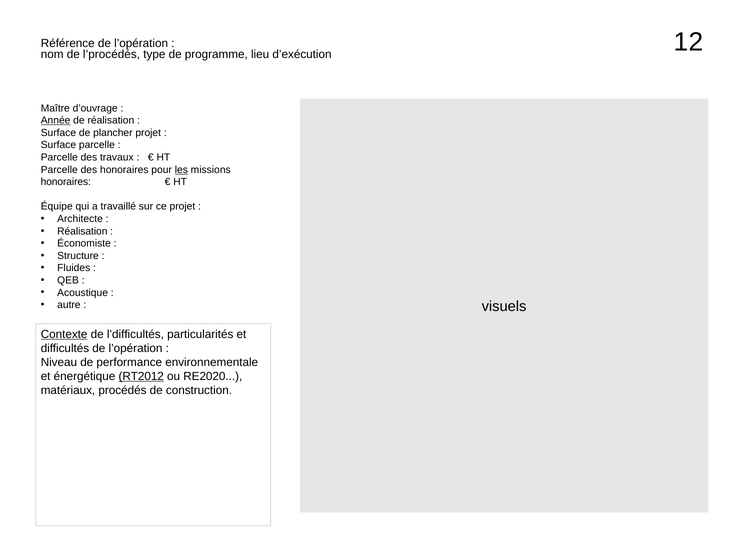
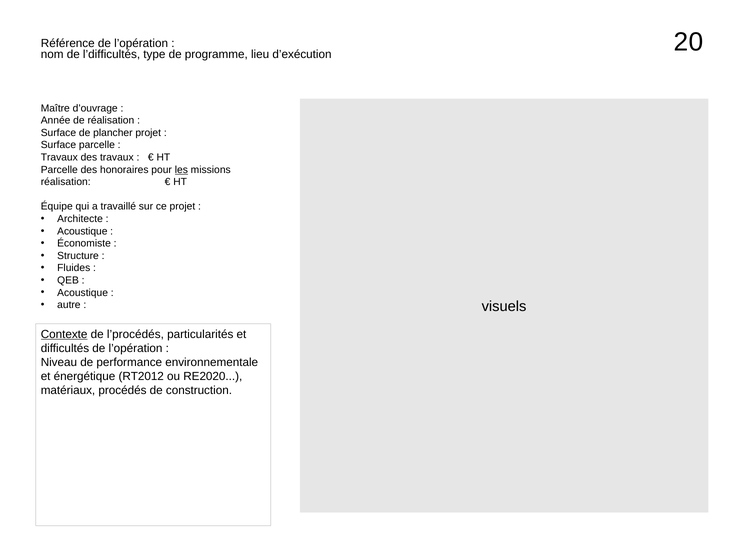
l’procédés: l’procédés -> l’difficultés (112, 55)
12: 12 -> 20 (689, 42)
Année underline: present -> none (56, 121)
Parcelle: Parcelle -> Travaux (59, 158)
honoraires: honoraires -> réalisation (66, 182)
Réalisation: Réalisation -> Acoustique (82, 231)
l’difficultés: l’difficultés -> l’procédés (135, 334)
RT2012 underline: present -> none (141, 377)
